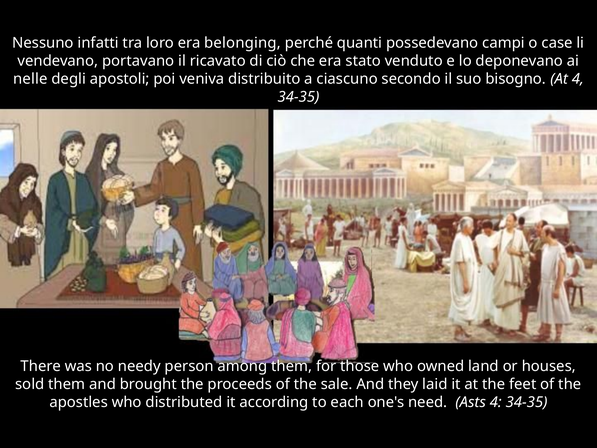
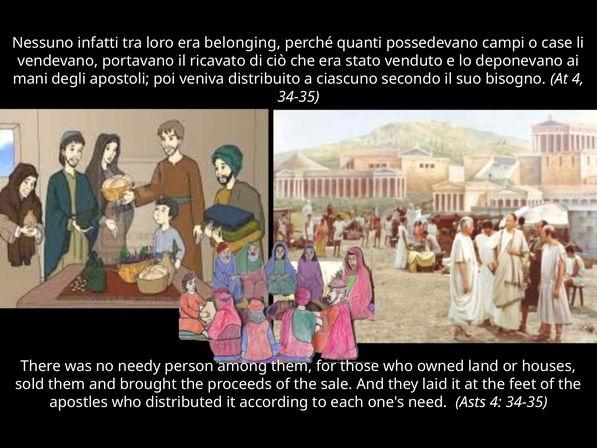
nelle: nelle -> mani (30, 79)
